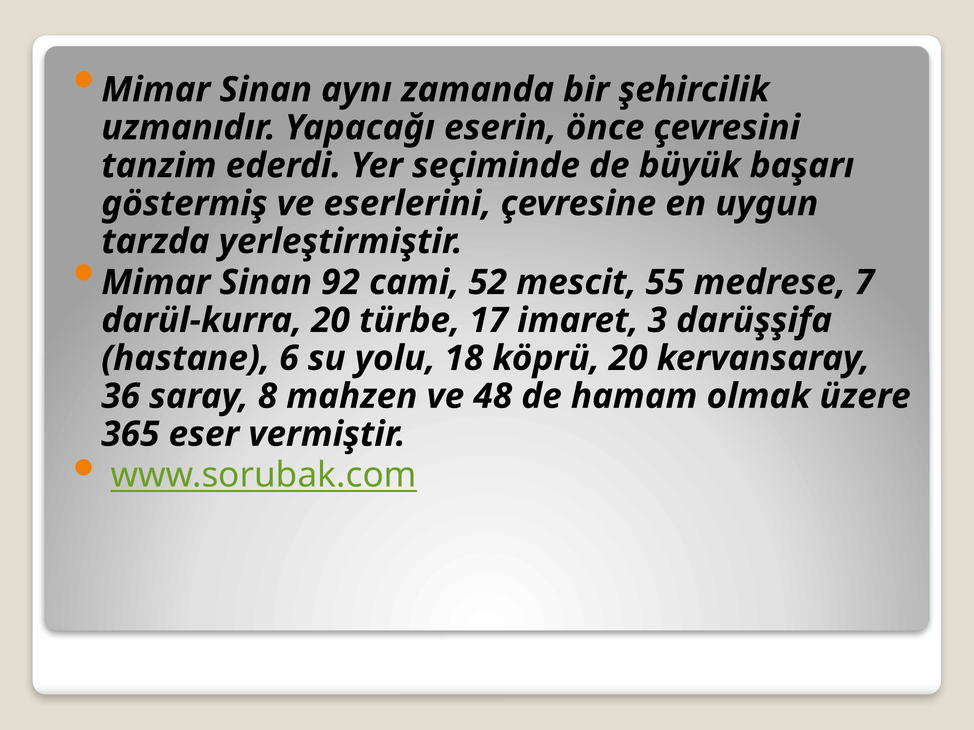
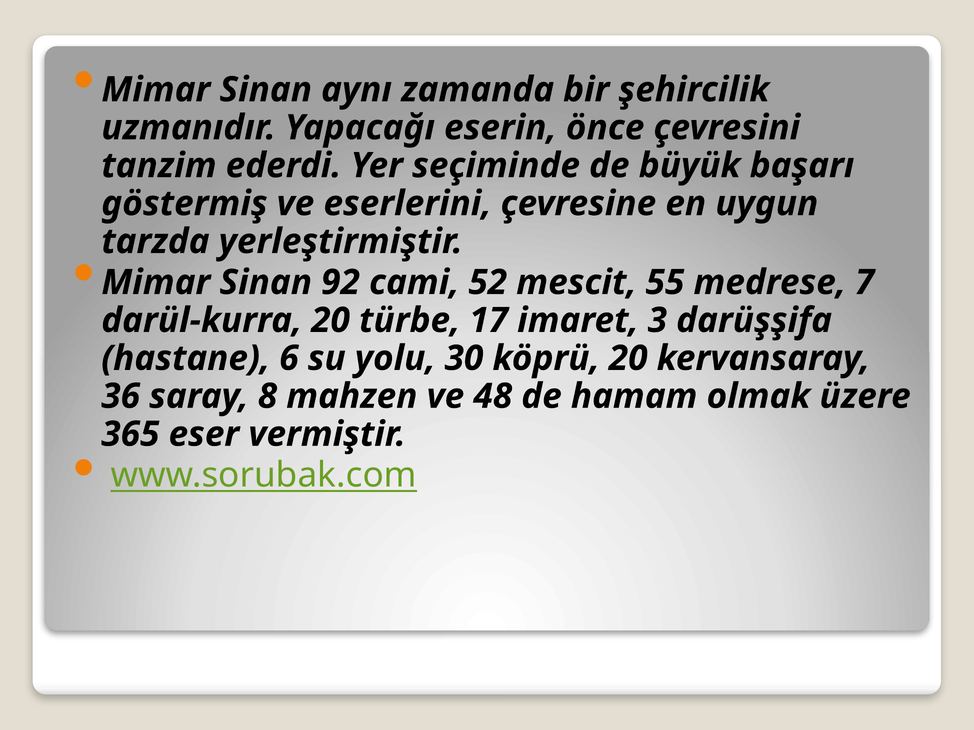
18: 18 -> 30 (464, 359)
